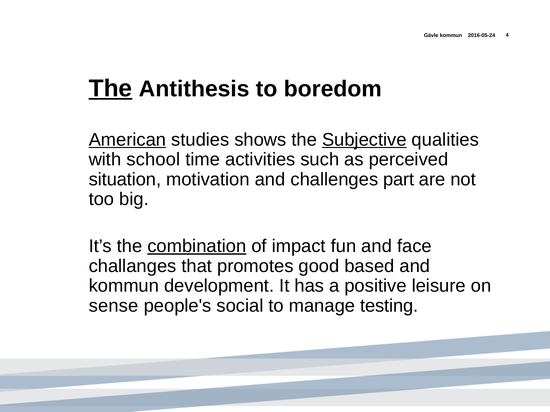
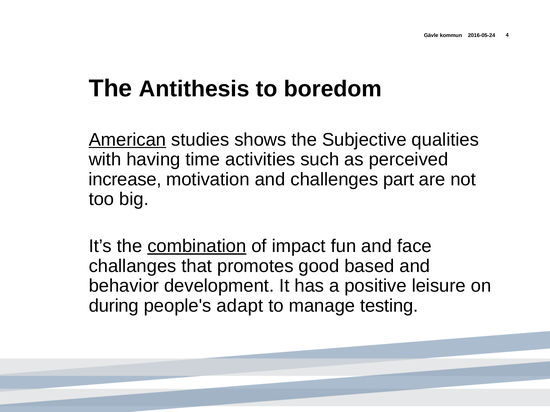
The underline: present -> none (110, 88)
Subjective underline: present -> none (364, 140)
school: school -> having (153, 160)
situation: situation -> increase (125, 180)
kommun: kommun -> behavior (124, 286)
sense: sense -> during (114, 306)
social: social -> adapt (240, 306)
